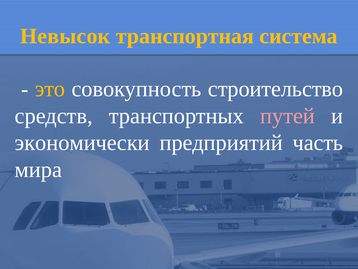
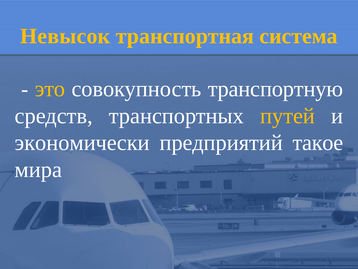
строительство: строительство -> транспортную (276, 89)
путей colour: pink -> yellow (288, 116)
часть: часть -> такое (318, 143)
